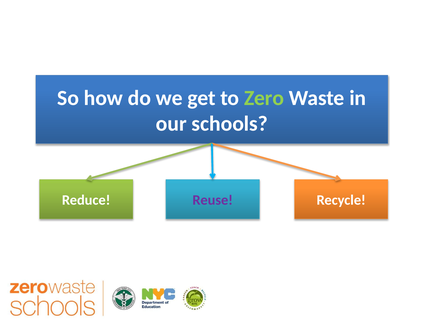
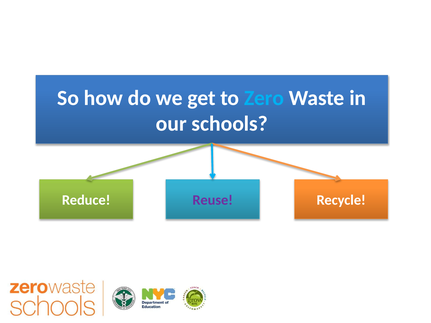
Zero colour: light green -> light blue (264, 98)
